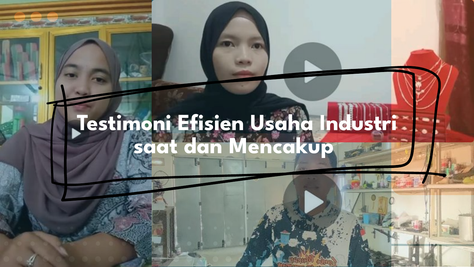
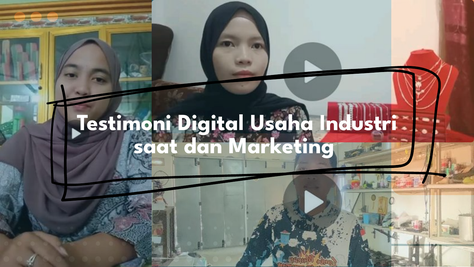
Efisien: Efisien -> Digital (211, 122)
Mencakup: Mencakup -> Marketing (281, 145)
